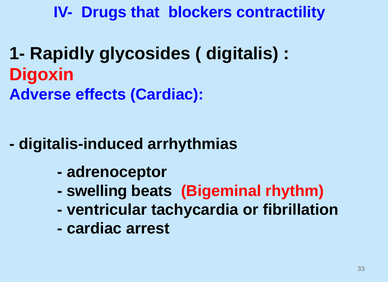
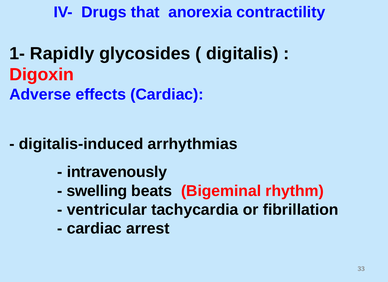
blockers: blockers -> anorexia (200, 12)
adrenoceptor: adrenoceptor -> intravenously (117, 172)
